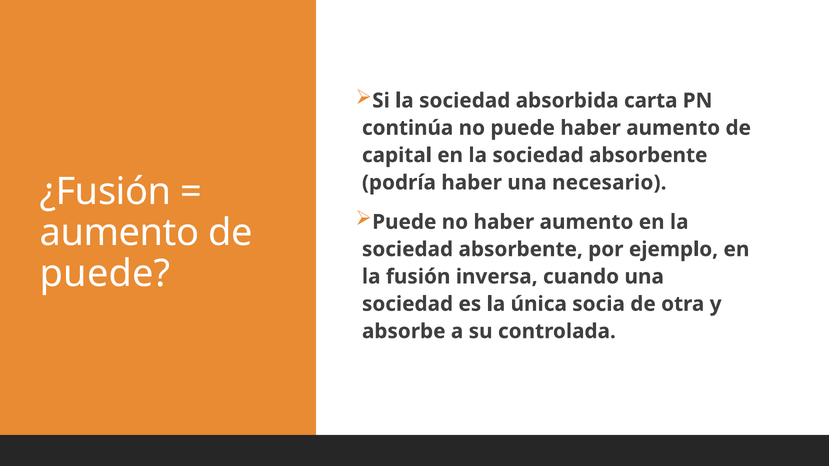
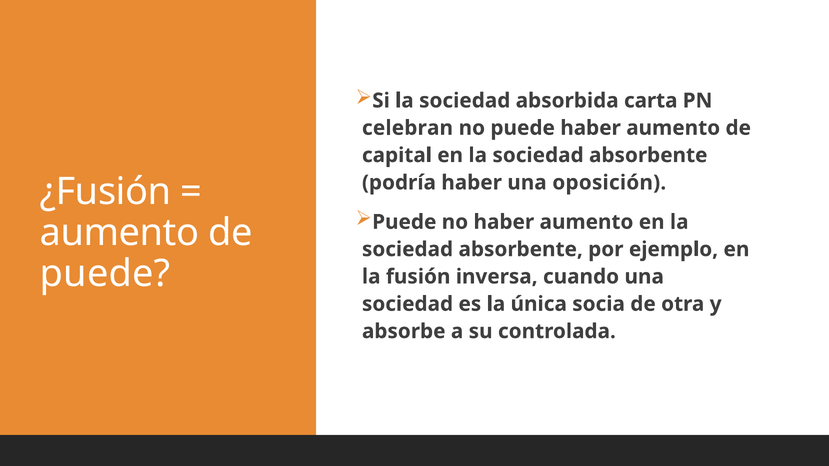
continúa: continúa -> celebran (408, 128)
necesario: necesario -> oposición (609, 183)
